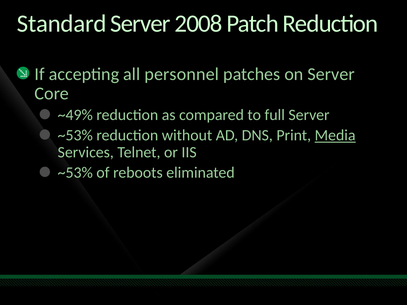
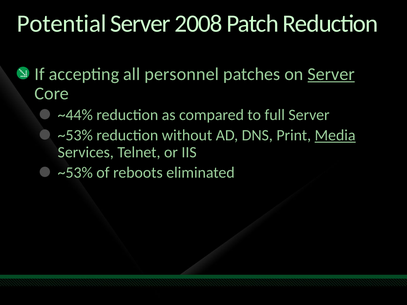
Standard: Standard -> Potential (62, 24)
Server underline: none -> present (331, 74)
~49%: ~49% -> ~44% (75, 115)
